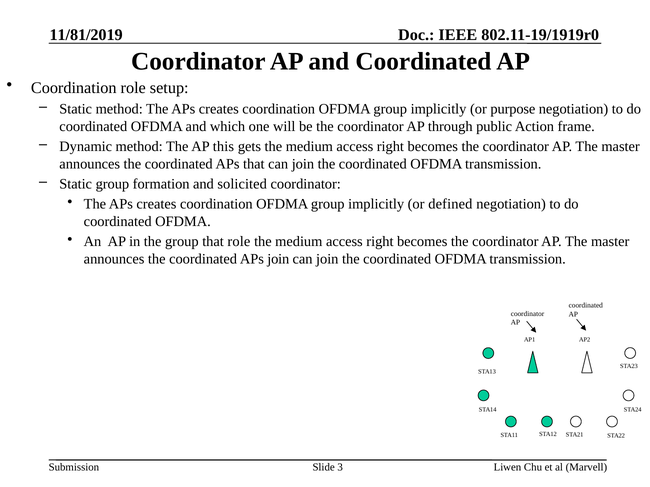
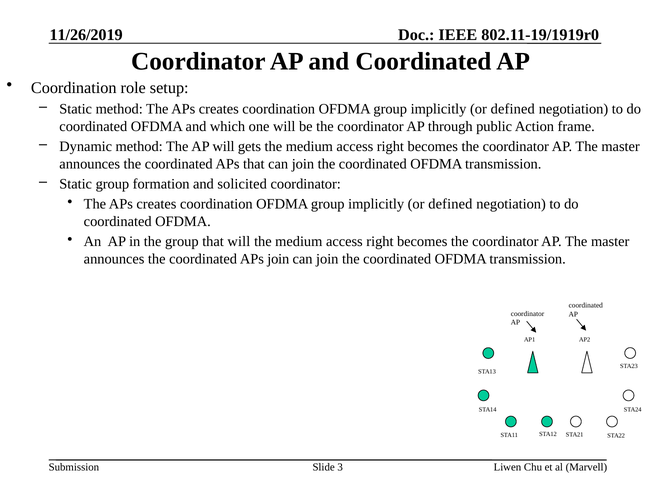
11/81/2019: 11/81/2019 -> 11/26/2019 (86, 35)
purpose: purpose -> defined (513, 109)
AP this: this -> will (224, 147)
that role: role -> will (239, 242)
